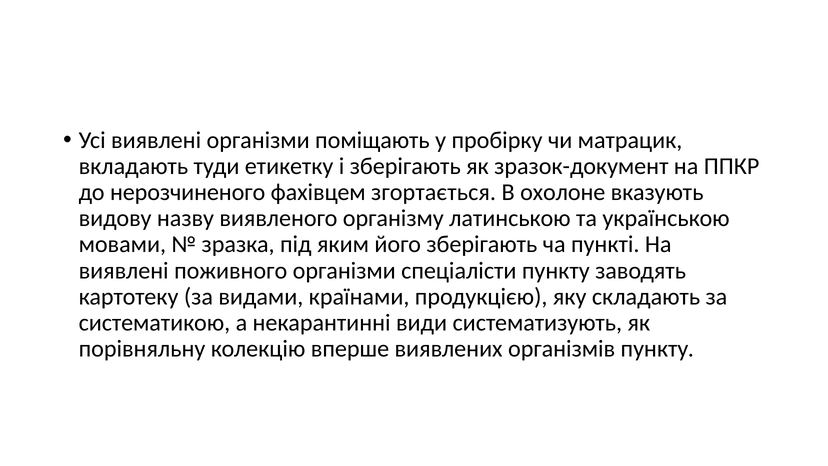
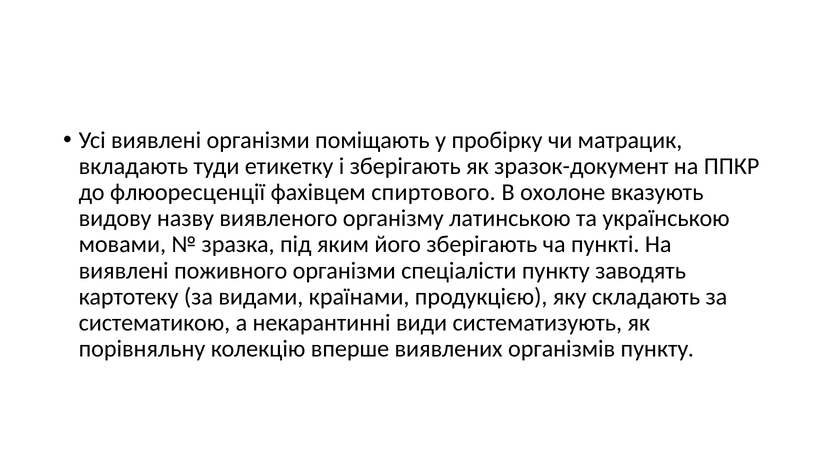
нерозчиненого: нерозчиненого -> флюоресценції (188, 192)
згортається: згортається -> спиртового (433, 192)
